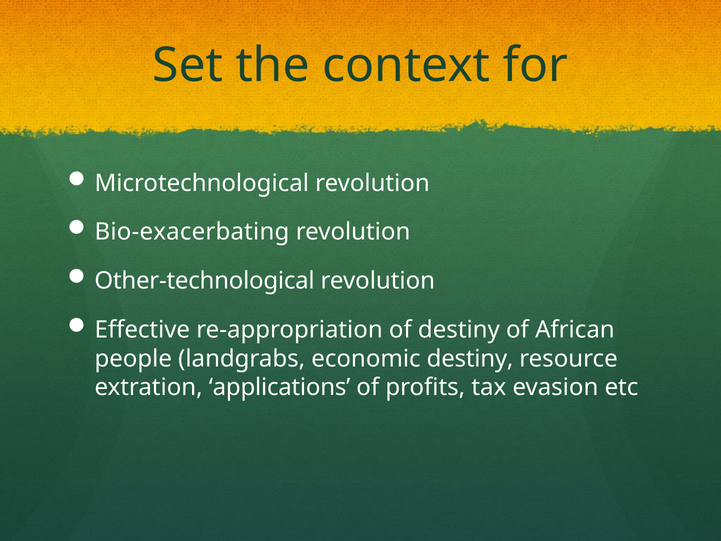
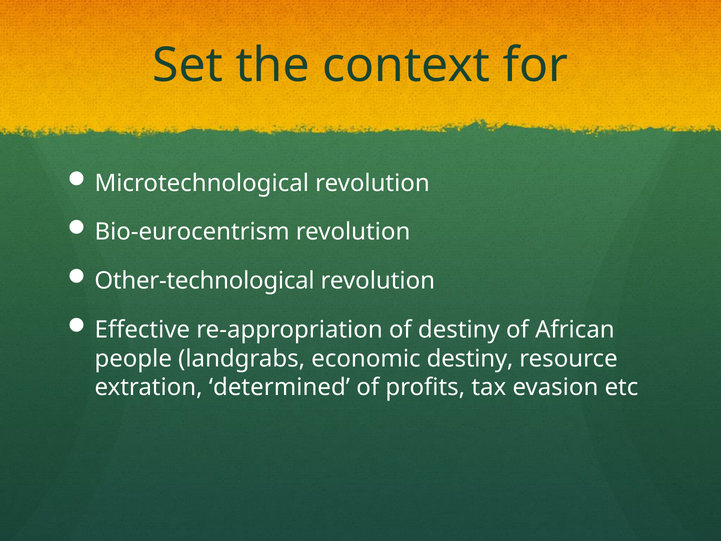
Bio-exacerbating: Bio-exacerbating -> Bio-eurocentrism (192, 232)
applications: applications -> determined (279, 387)
